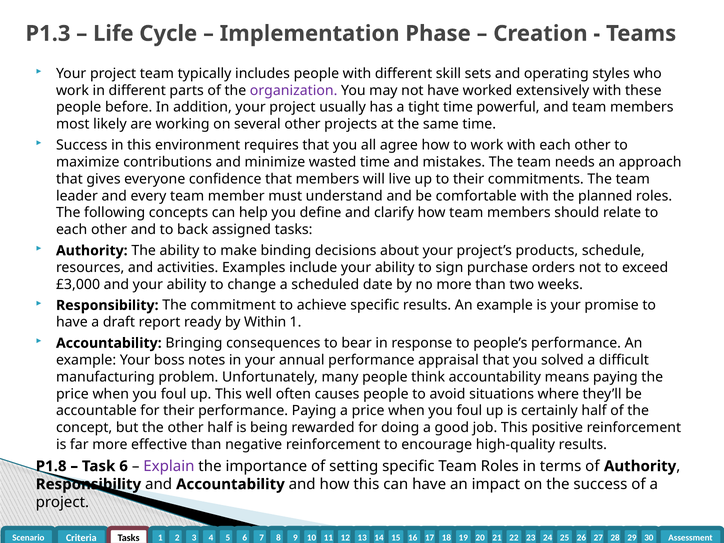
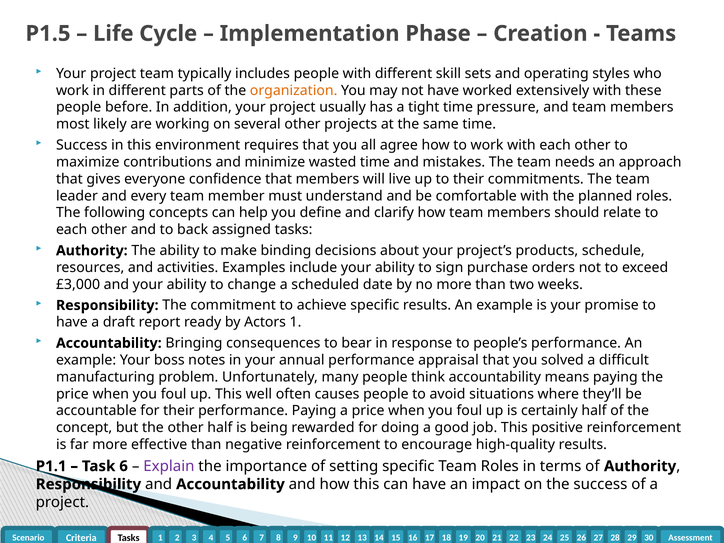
P1.3: P1.3 -> P1.5 (48, 34)
organization colour: purple -> orange (294, 90)
powerful: powerful -> pressure (508, 107)
Within: Within -> Actors (265, 322)
P1.8: P1.8 -> P1.1 (51, 466)
